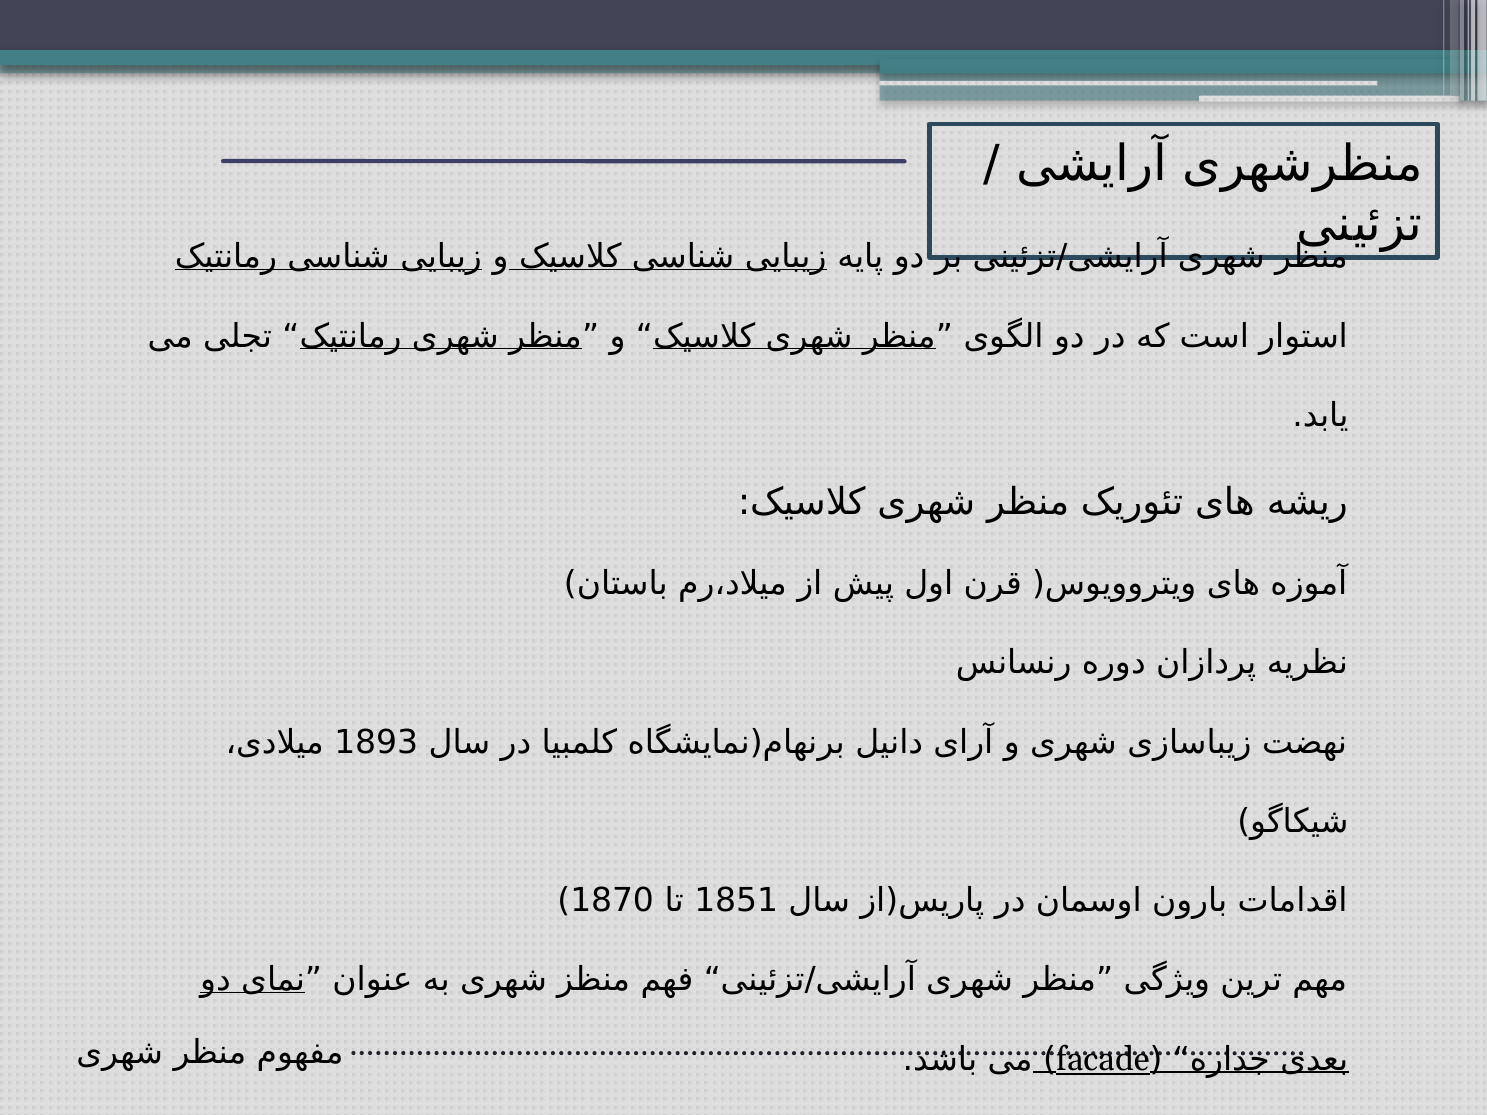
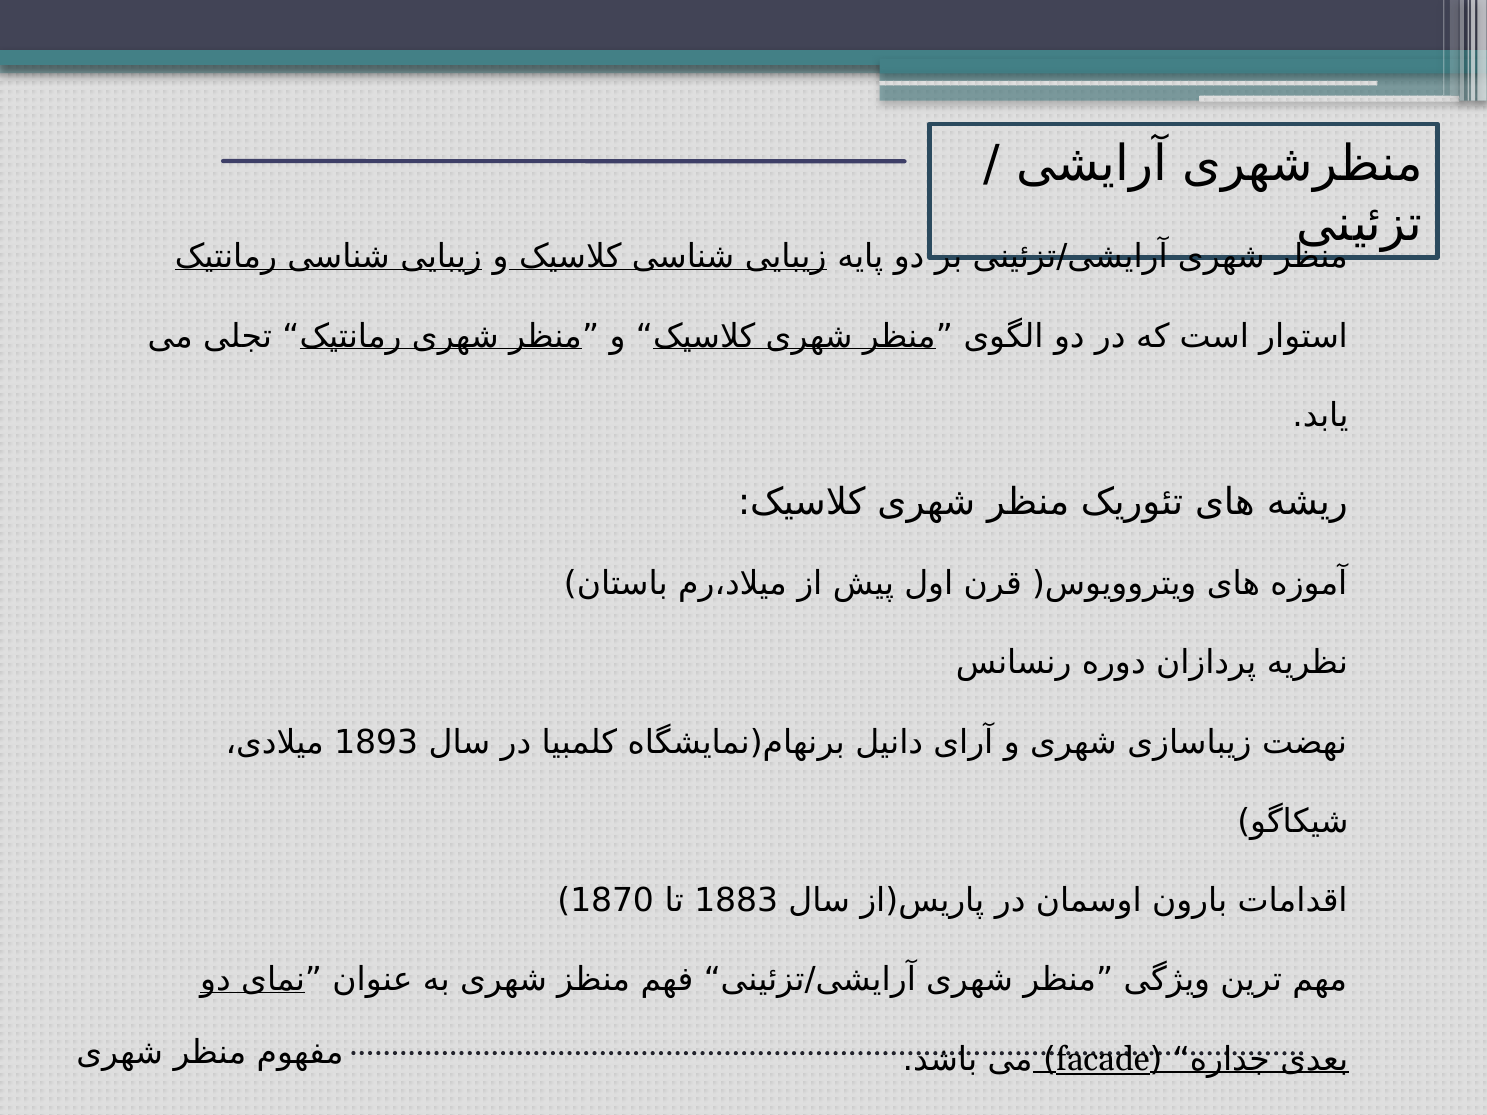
1851: 1851 -> 1883 (736, 901)
